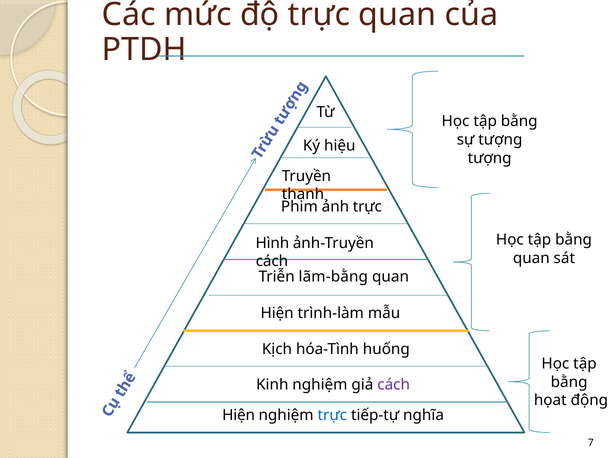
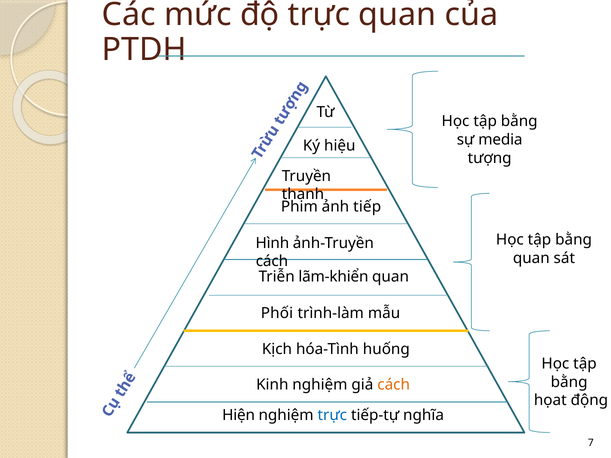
sự tượng: tượng -> media (500, 140)
ảnh trực: trực -> tiếp (367, 207)
lãm-bằng: lãm-bằng -> lãm-khiển (333, 277)
Hiện: Hiện -> Phối (277, 314)
cách colour: purple -> orange (394, 385)
